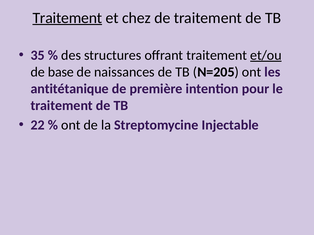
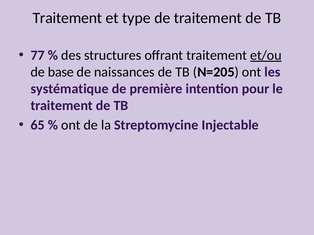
Traitement underline: present -> none (67, 18)
chez: chez -> type (136, 18)
35: 35 -> 77 (38, 55)
antitétanique: antitétanique -> systématique (70, 89)
22: 22 -> 65 (38, 125)
